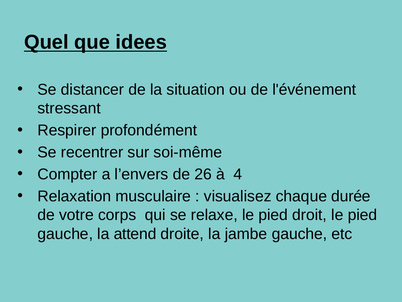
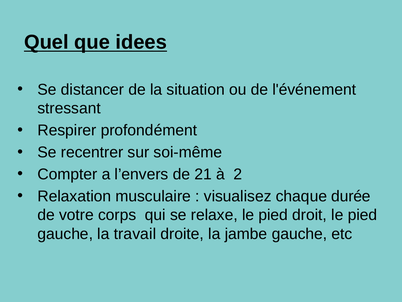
26: 26 -> 21 (203, 174)
4: 4 -> 2 (238, 174)
attend: attend -> travail (135, 233)
